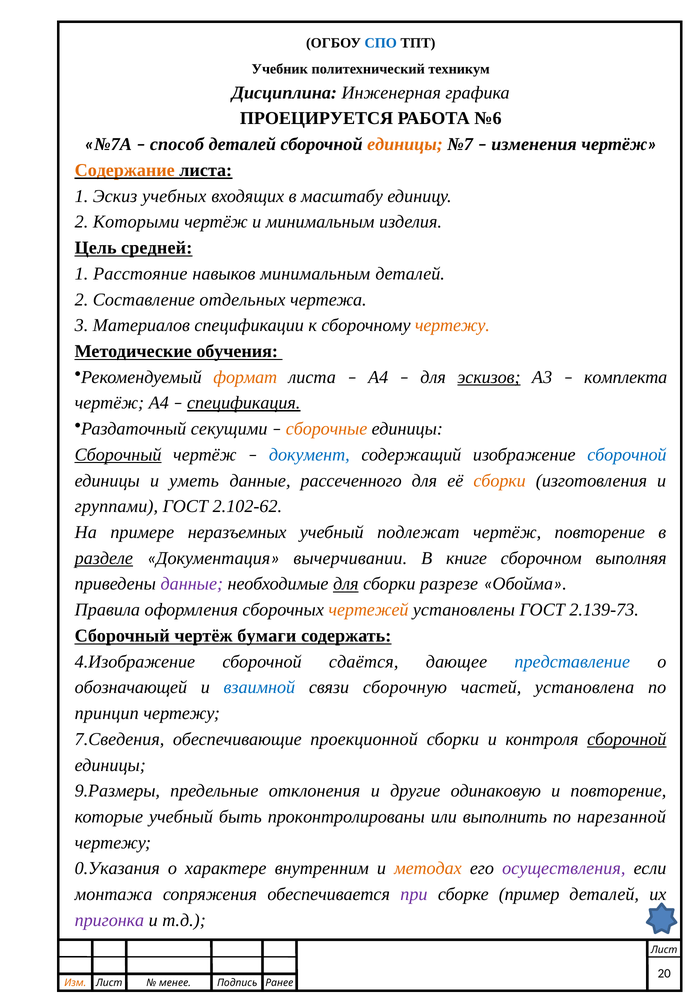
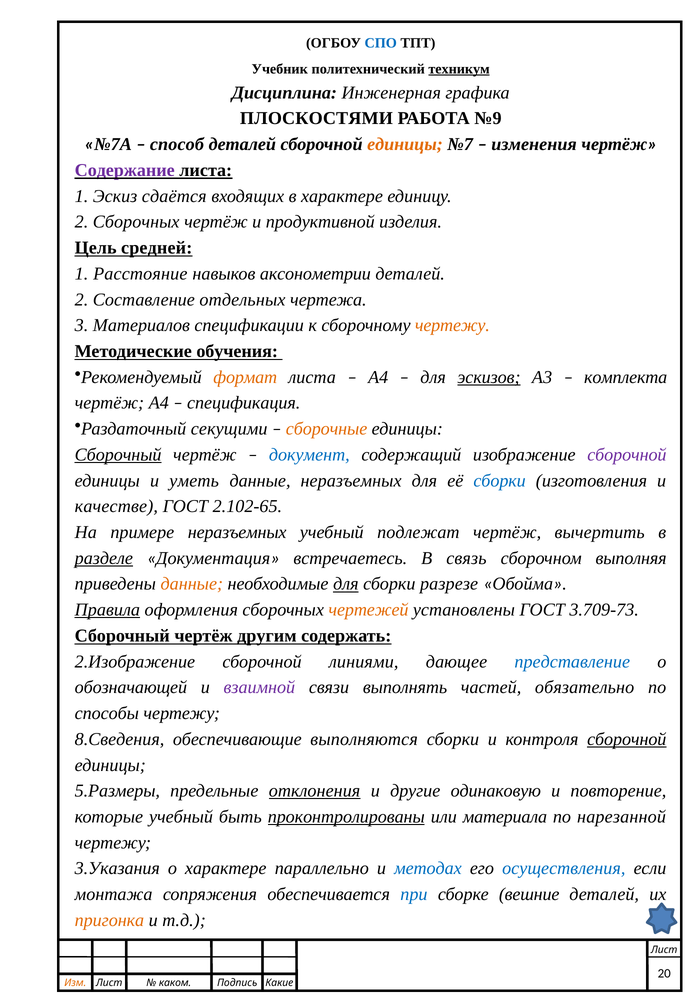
техникум underline: none -> present (459, 69)
ПРОЕЦИРУЕТСЯ: ПРОЕЦИРУЕТСЯ -> ПЛОСКОСТЯМИ (316, 119)
№6: №6 -> №9 (488, 119)
Содержание colour: orange -> purple (125, 170)
учебных: учебных -> сдаётся (174, 196)
в масштабу: масштабу -> характере (342, 196)
2 Которыми: Которыми -> Сборочных (136, 222)
и минимальным: минимальным -> продуктивной (320, 222)
навыков минимальным: минимальным -> аксонометрии (315, 274)
спецификация underline: present -> none (244, 403)
сборочной colour: blue -> purple (627, 455)
данные рассеченного: рассеченного -> неразъемных (351, 481)
сборки colour: orange -> blue (500, 481)
группами: группами -> качестве (116, 507)
2.102-62: 2.102-62 -> 2.102-65 (247, 507)
чертёж повторение: повторение -> вычертить (600, 532)
вычерчивании: вычерчивании -> встречаетесь (350, 558)
книге: книге -> связь (466, 558)
данные colour: purple -> orange (192, 584)
Правила underline: none -> present (107, 610)
2.139-73: 2.139-73 -> 3.709-73 (604, 610)
бумаги: бумаги -> другим (267, 636)
4.Изображение: 4.Изображение -> 2.Изображение (135, 662)
сдаётся: сдаётся -> линиями (364, 662)
взаимной colour: blue -> purple (259, 688)
сборочную: сборочную -> выполнять (405, 688)
установлена: установлена -> обязательно (585, 688)
принцип: принцип -> способы (107, 713)
7.Сведения: 7.Сведения -> 8.Сведения (120, 739)
проекционной: проекционной -> выполняются (364, 739)
9.Размеры: 9.Размеры -> 5.Размеры (117, 791)
отклонения underline: none -> present (315, 791)
проконтролированы underline: none -> present (346, 817)
выполнить: выполнить -> материала (505, 817)
0.Указания: 0.Указания -> 3.Указания (117, 869)
внутренним: внутренним -> параллельно (322, 869)
методах colour: orange -> blue (428, 869)
осуществления colour: purple -> blue (564, 869)
при colour: purple -> blue (414, 895)
пример: пример -> вешние (529, 895)
пригонка colour: purple -> orange (109, 920)
менее: менее -> каком (175, 983)
Ранее: Ранее -> Какие (279, 983)
